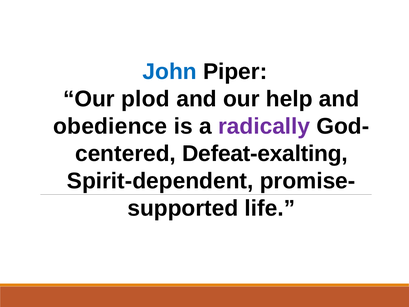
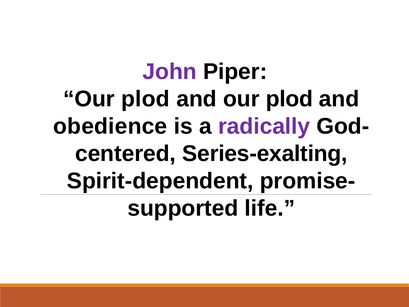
John colour: blue -> purple (170, 72)
and our help: help -> plod (289, 99)
Defeat-exalting: Defeat-exalting -> Series-exalting (265, 154)
